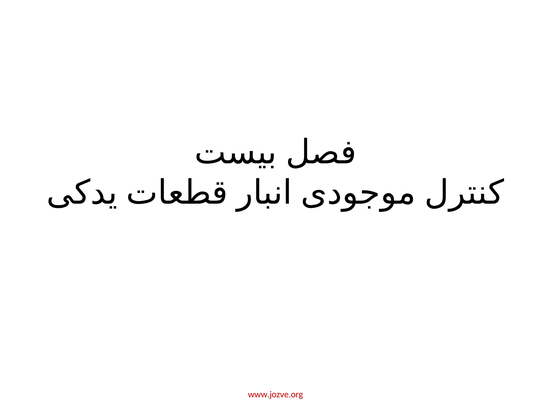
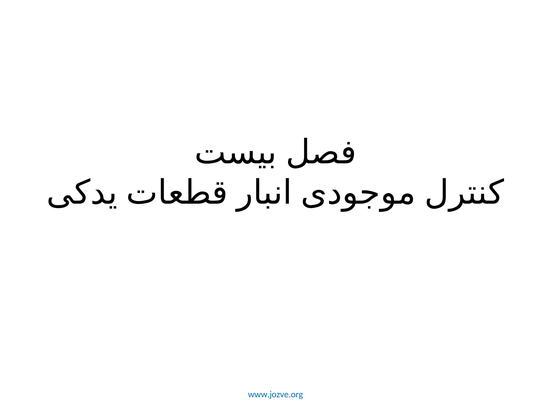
www.jozve.org colour: red -> blue (275, 395)
